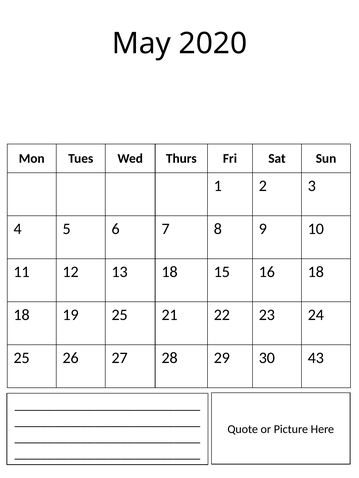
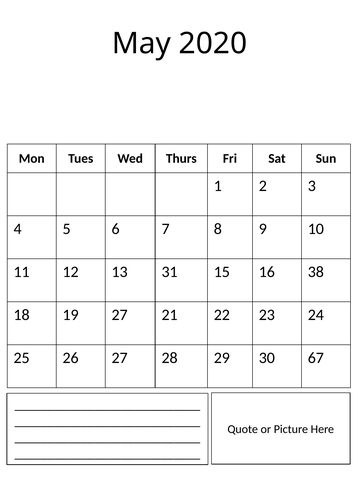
13 18: 18 -> 31 (170, 272)
16 18: 18 -> 38 (316, 272)
19 25: 25 -> 27 (120, 315)
43: 43 -> 67 (316, 358)
